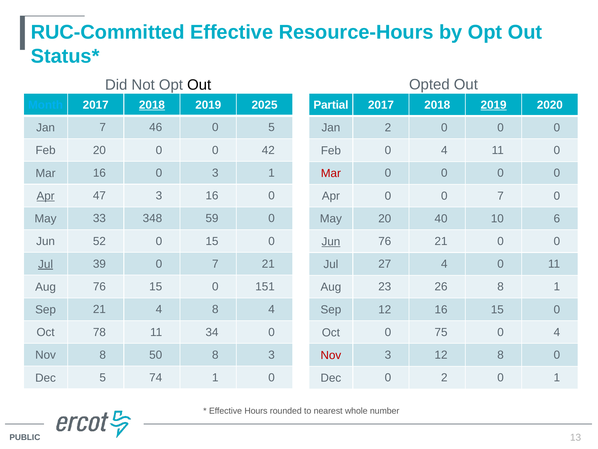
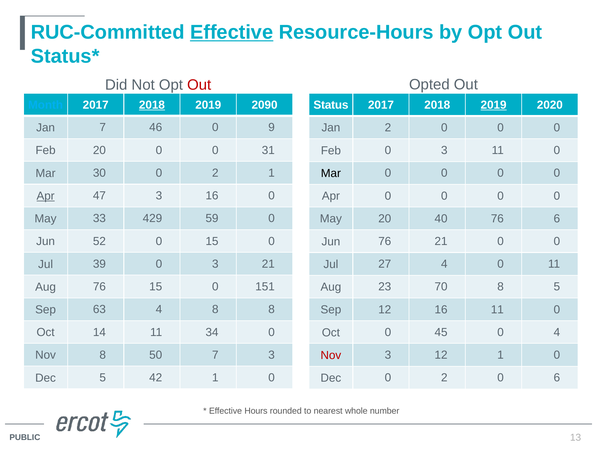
Effective underline: none -> present (232, 32)
Out colour: black -> red (199, 85)
2025: 2025 -> 2090 (265, 105)
Partial: Partial -> Status (331, 105)
0 5: 5 -> 9 (272, 127)
42: 42 -> 31 (268, 150)
Feb 0 4: 4 -> 3 (444, 150)
Mar 16: 16 -> 30 (99, 173)
3: 3 -> 2 (215, 173)
Mar colour: red -> black (331, 173)
Apr 0 0 7: 7 -> 0 (501, 196)
348: 348 -> 429 (152, 218)
40 10: 10 -> 76 (497, 218)
Jun underline: present -> none (331, 241)
Jul underline: present -> none (46, 264)
39 0 7: 7 -> 3 (215, 264)
26: 26 -> 70 (441, 286)
8 1: 1 -> 5 (557, 286)
Sep 21: 21 -> 63 (99, 309)
8 4: 4 -> 8 (272, 309)
16 15: 15 -> 11 (497, 309)
78: 78 -> 14 (99, 332)
75: 75 -> 45 (441, 332)
50 8: 8 -> 7 (215, 355)
12 8: 8 -> 1 (501, 355)
74: 74 -> 42 (156, 377)
0 1: 1 -> 6 (557, 377)
